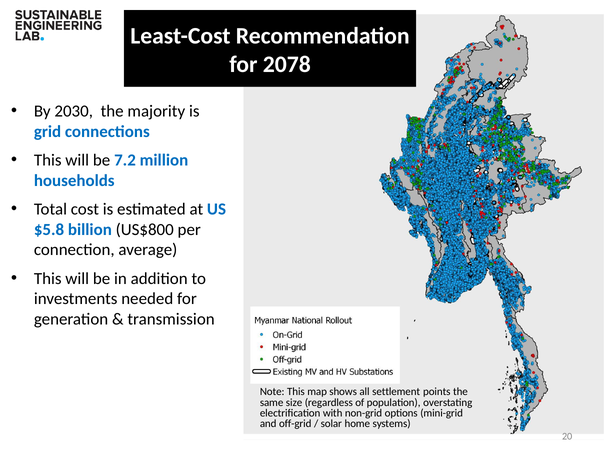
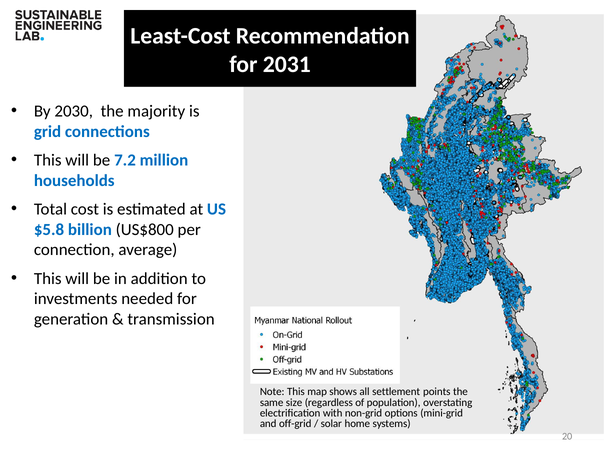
2078: 2078 -> 2031 (287, 64)
